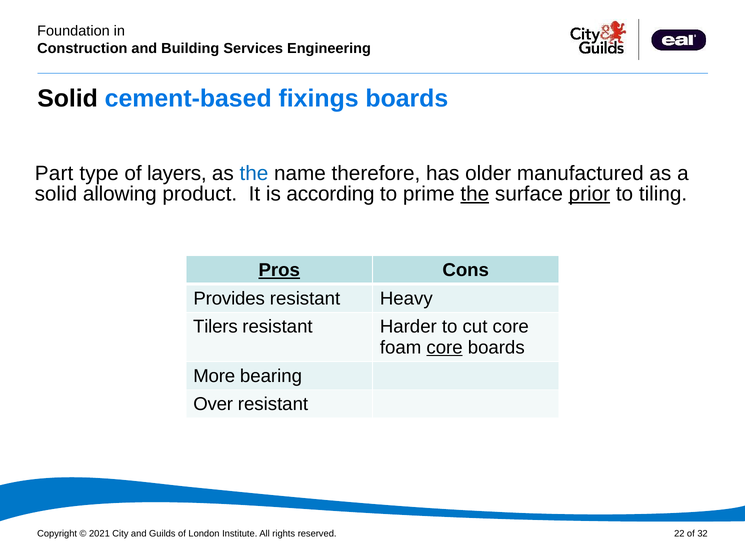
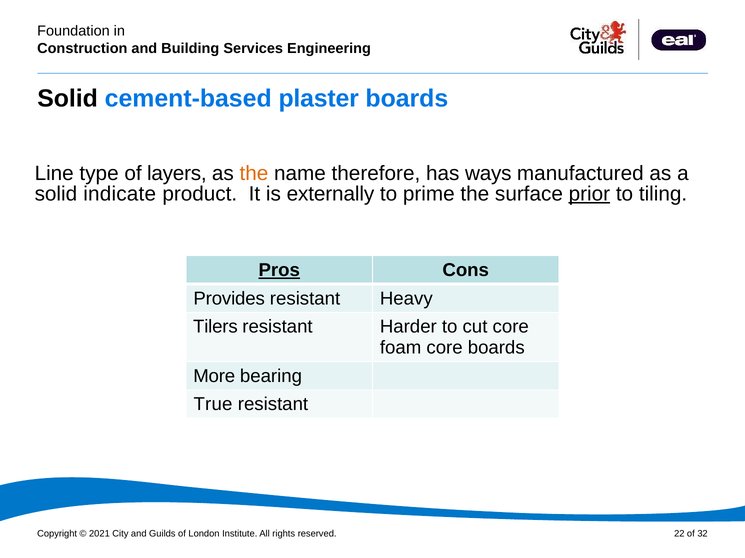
fixings: fixings -> plaster (319, 99)
Part: Part -> Line (54, 173)
the colour: blue -> orange (254, 173)
older: older -> ways (488, 173)
allowing: allowing -> indicate (120, 194)
according: according -> externally (330, 194)
the underline: present -> none (475, 194)
core underline: present -> none (445, 348)
Over: Over -> True (213, 405)
